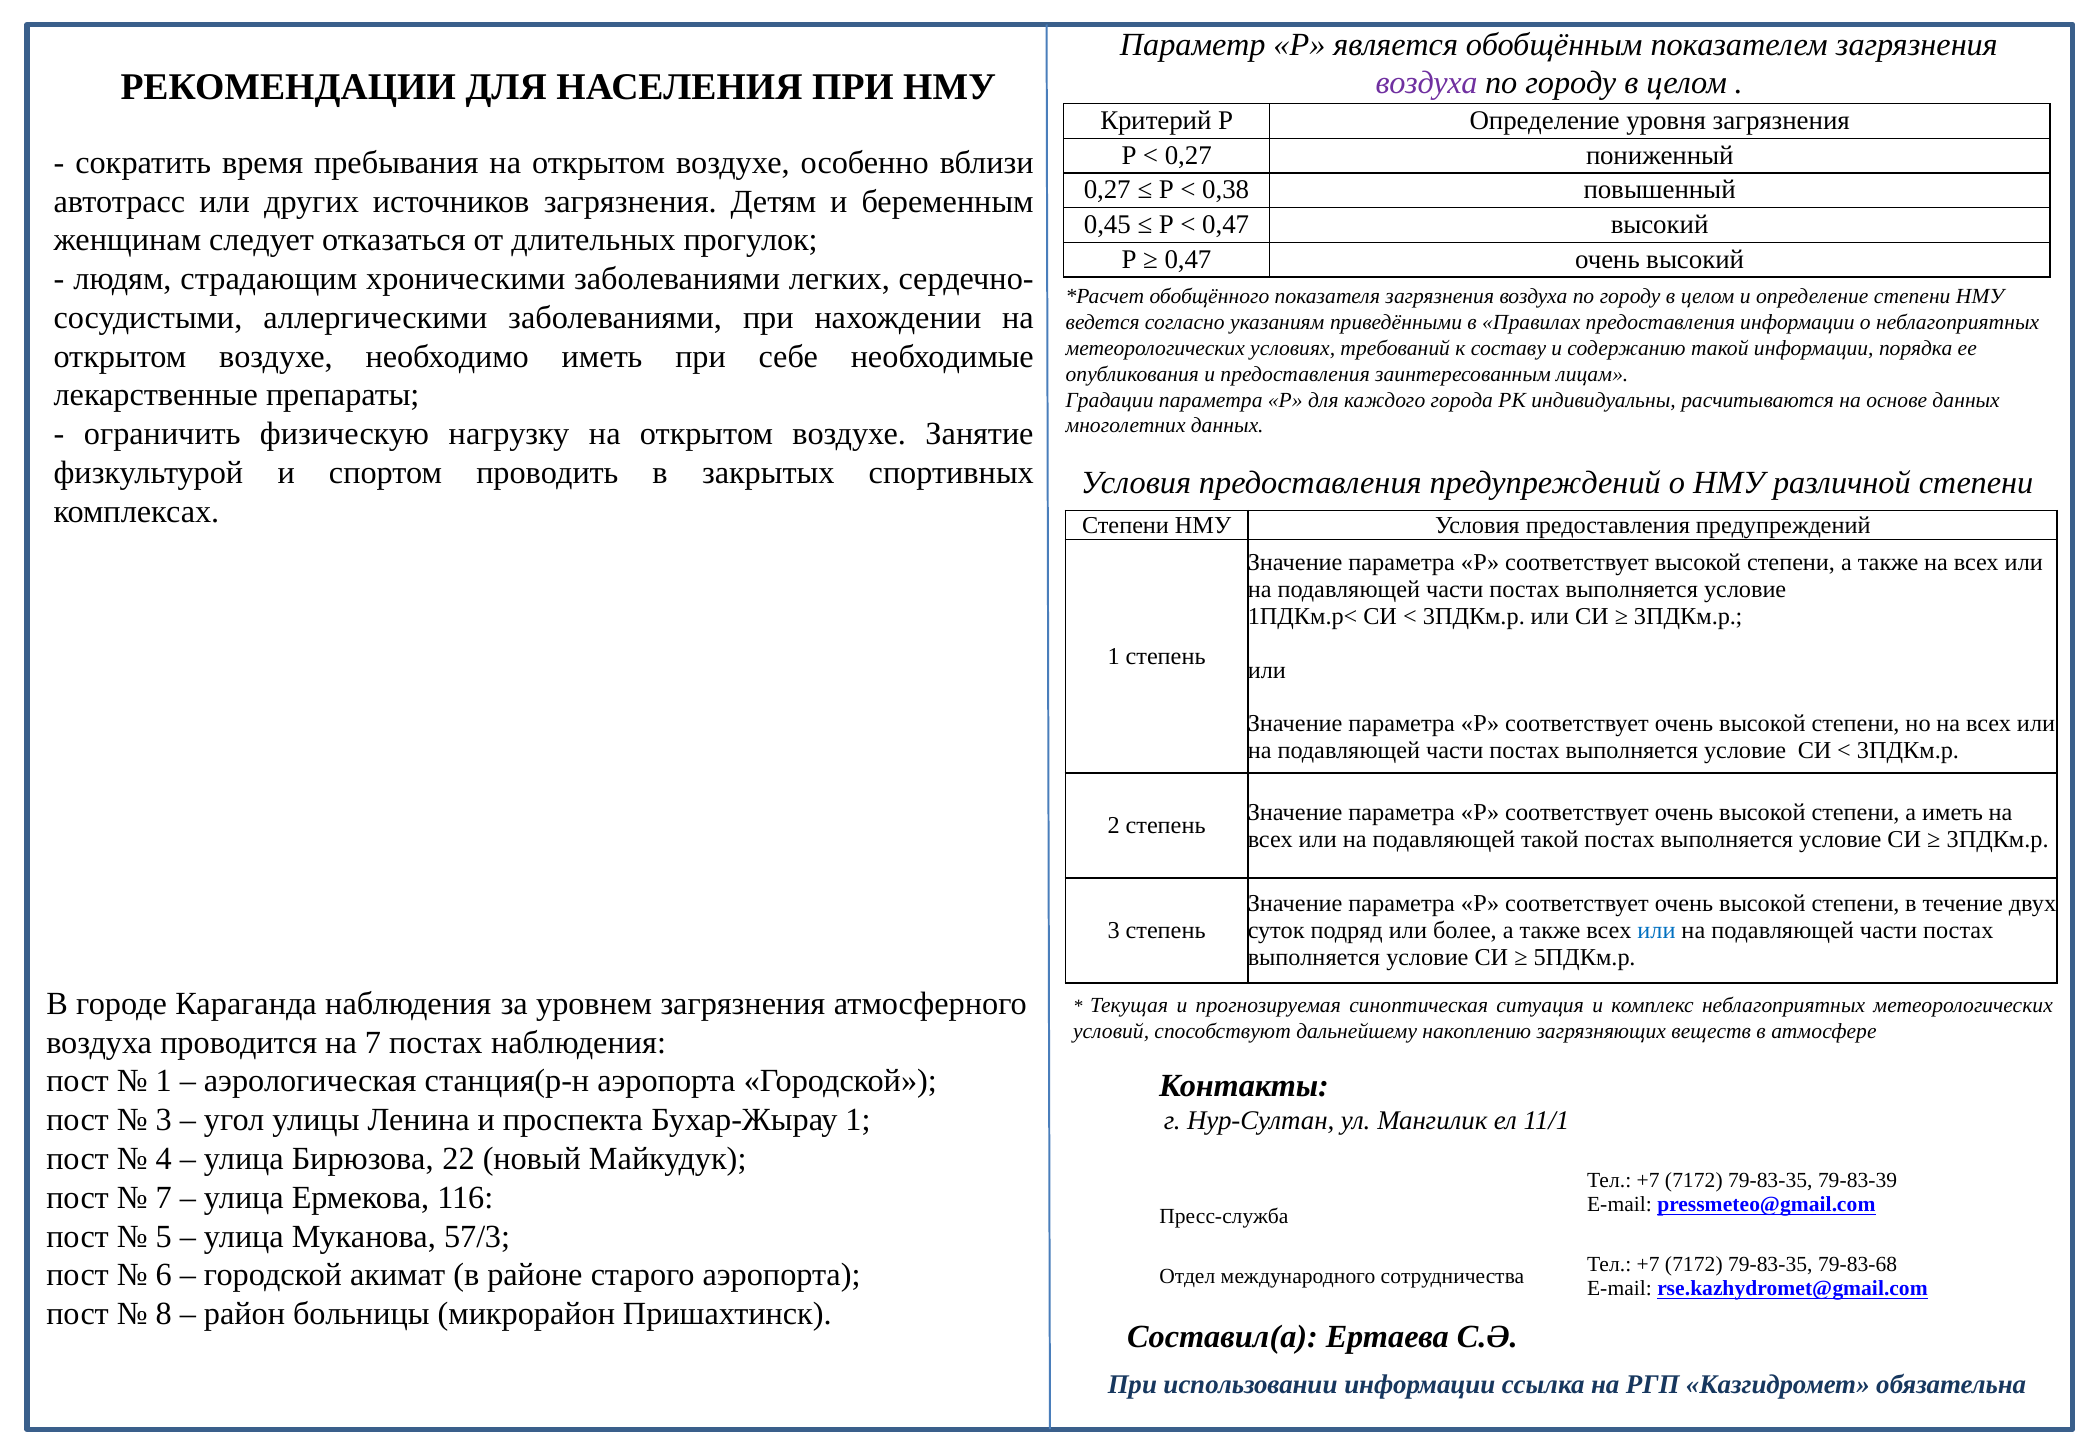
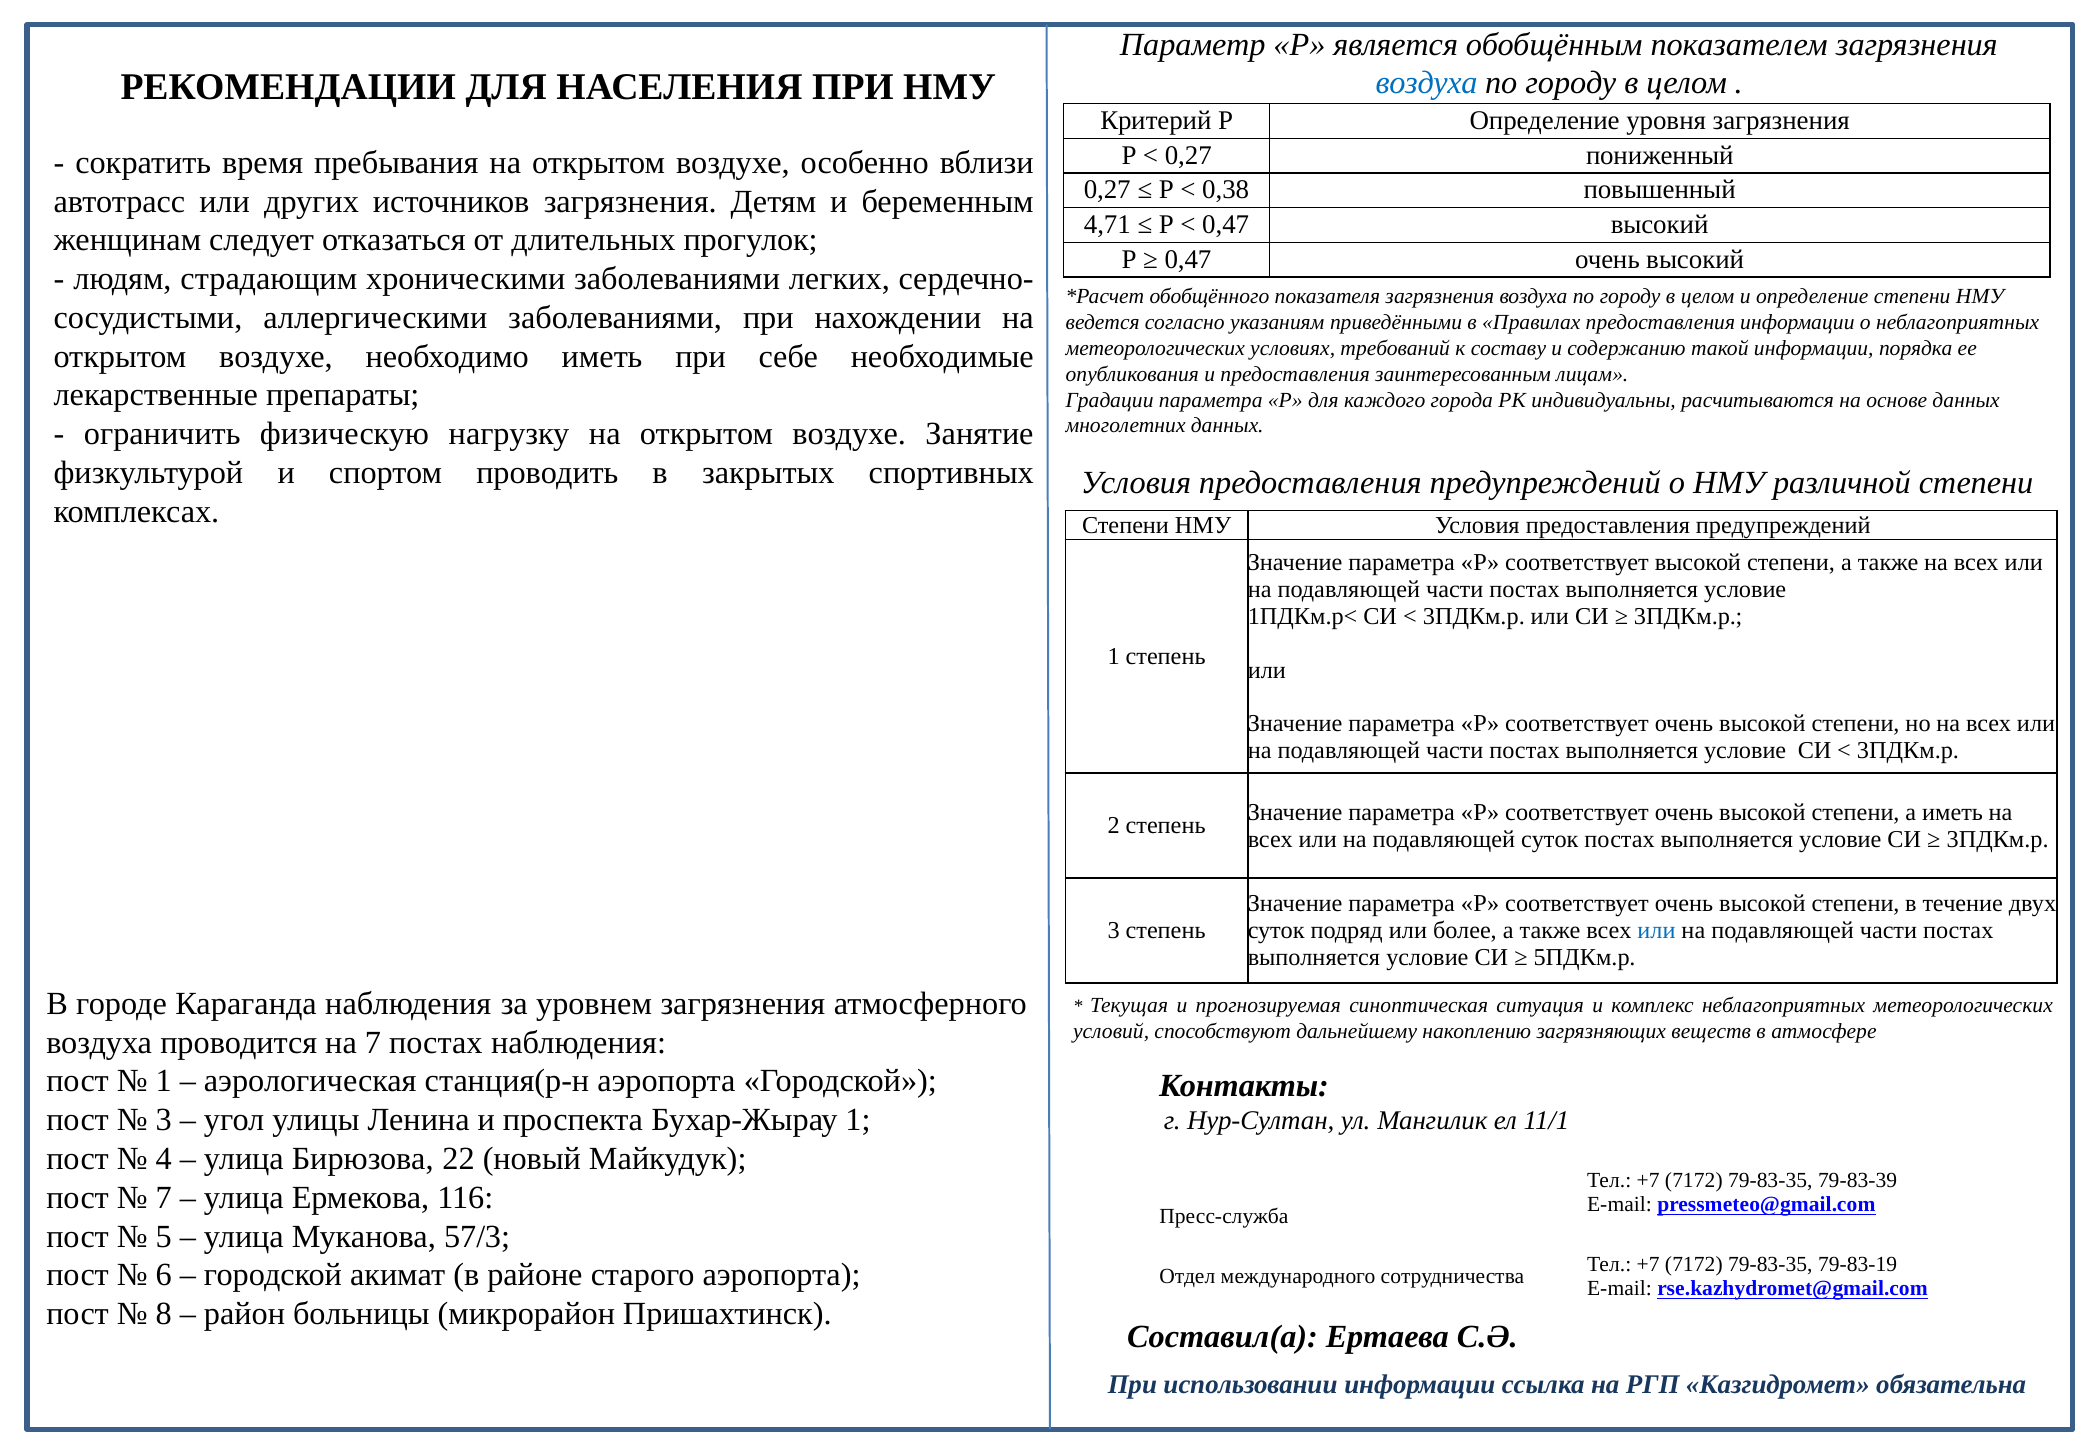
воздуха colour: purple -> blue (1427, 83)
0,45: 0,45 -> 4,71 (1107, 225)
подавляющей такой: такой -> суток (1550, 839)
79-83-68: 79-83-68 -> 79-83-19 (1858, 1264)
